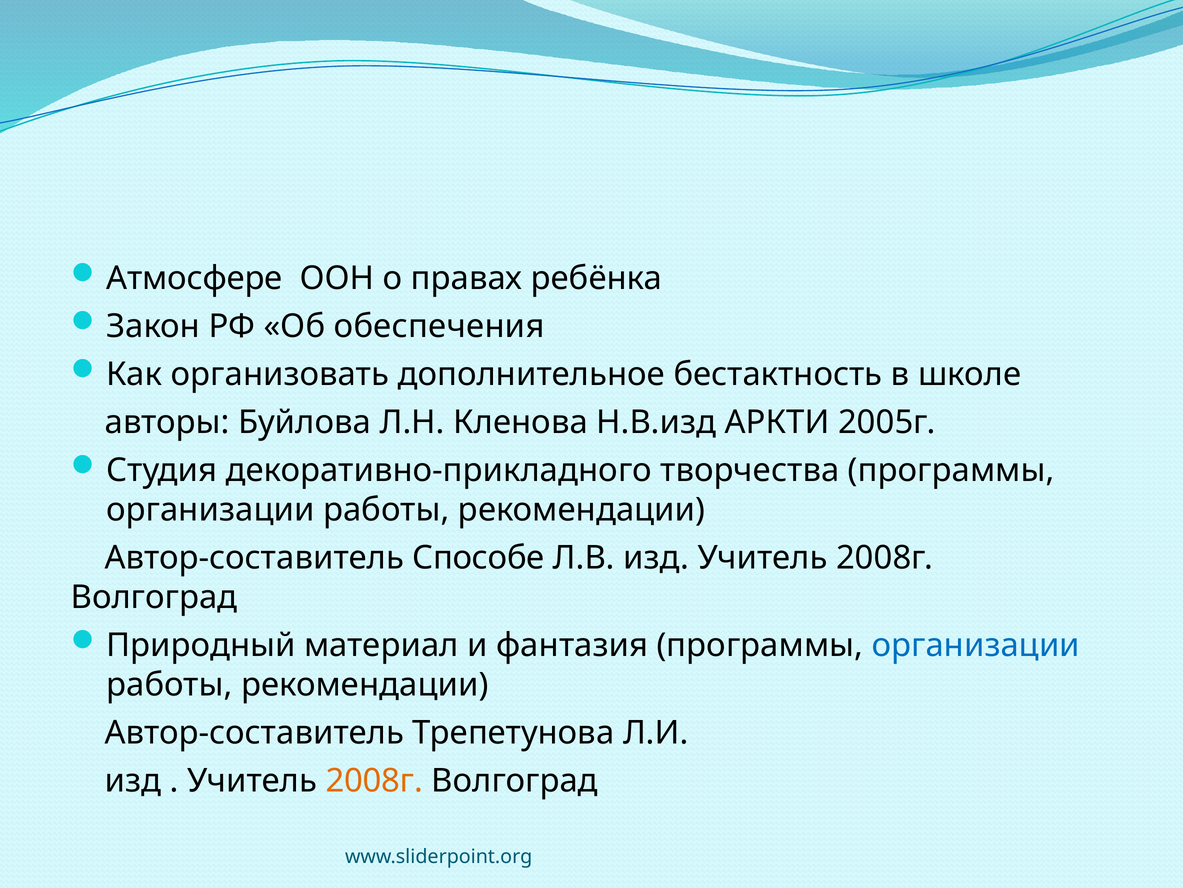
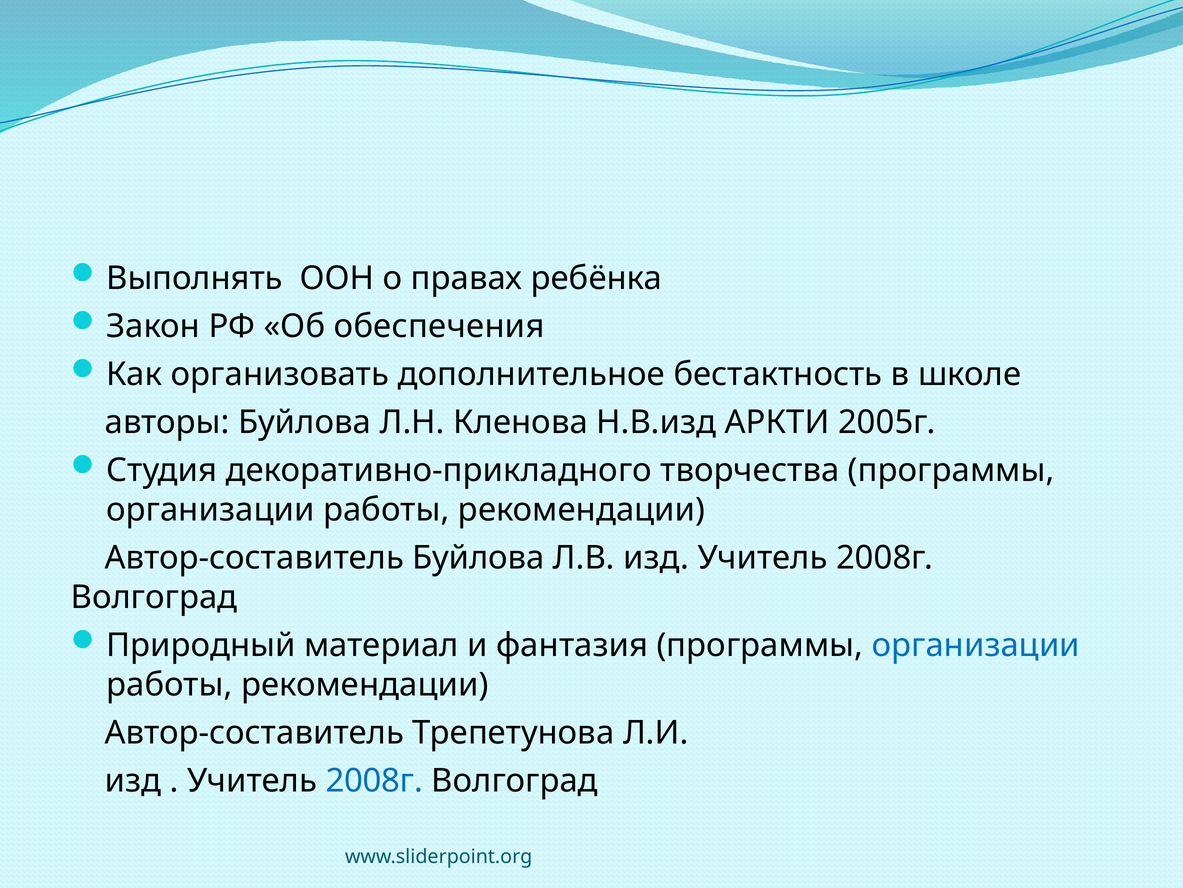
Атмосфере: Атмосфере -> Выполнять (194, 278)
Автор-составитель Способе: Способе -> Буйлова (478, 558)
2008г colour: orange -> blue (374, 780)
